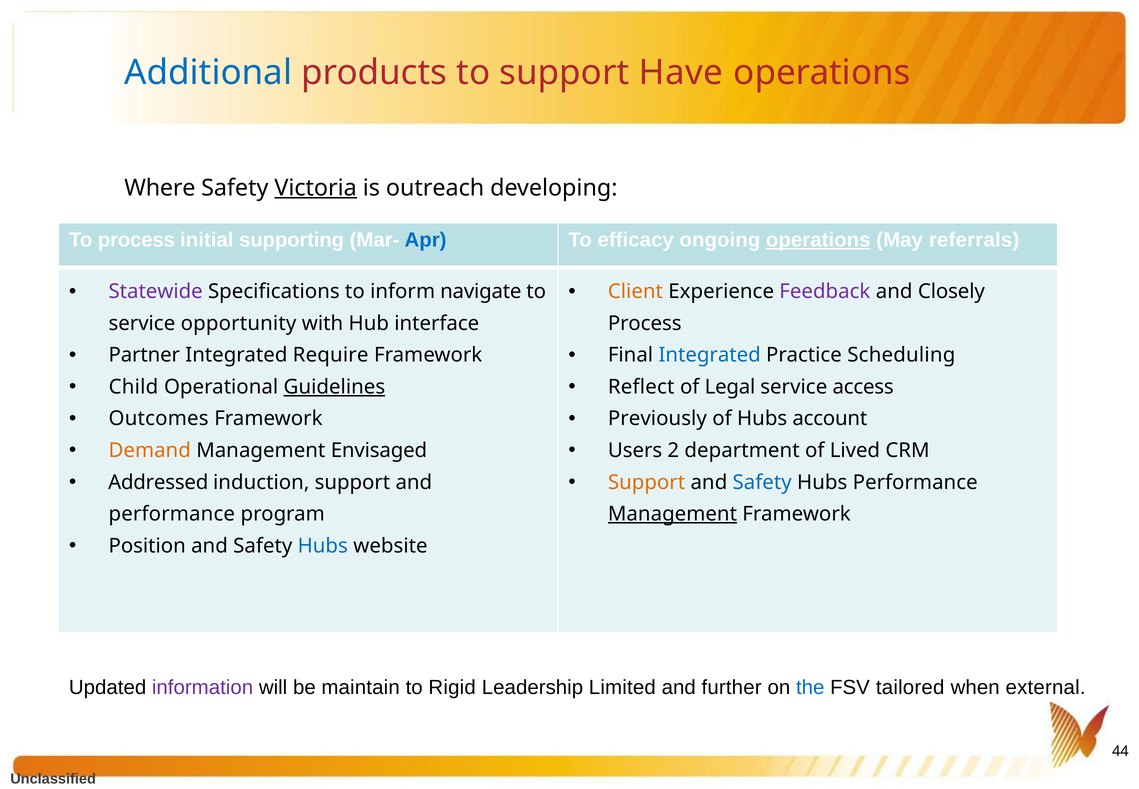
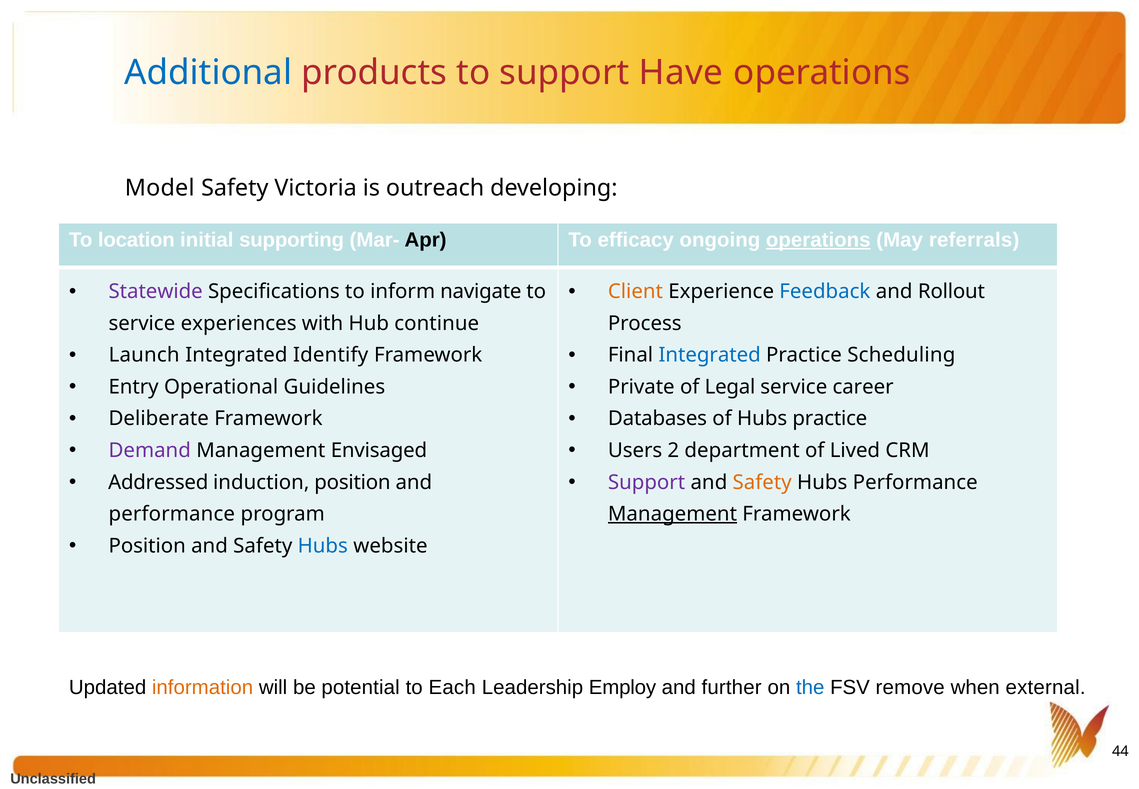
Where: Where -> Model (160, 188)
Victoria underline: present -> none (316, 188)
To process: process -> location (136, 240)
Apr colour: blue -> black (426, 240)
Feedback colour: purple -> blue (825, 291)
Closely: Closely -> Rollout (951, 291)
opportunity: opportunity -> experiences (239, 323)
interface: interface -> continue (437, 323)
Partner: Partner -> Launch (144, 355)
Require: Require -> Identify (331, 355)
Child: Child -> Entry (134, 387)
Guidelines underline: present -> none (334, 387)
Reflect: Reflect -> Private (641, 387)
access: access -> career (863, 387)
Outcomes: Outcomes -> Deliberate (159, 418)
Previously: Previously -> Databases (657, 418)
Hubs account: account -> practice (830, 418)
Demand colour: orange -> purple (150, 450)
induction support: support -> position (352, 482)
Support colour: orange -> purple (647, 482)
Safety colour: blue -> orange (762, 482)
information colour: purple -> orange (203, 687)
maintain: maintain -> potential (361, 687)
Rigid: Rigid -> Each (452, 687)
Limited: Limited -> Employ (623, 687)
tailored: tailored -> remove (910, 687)
